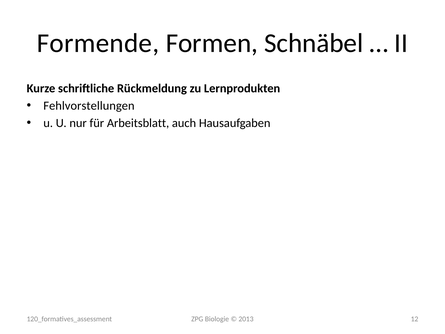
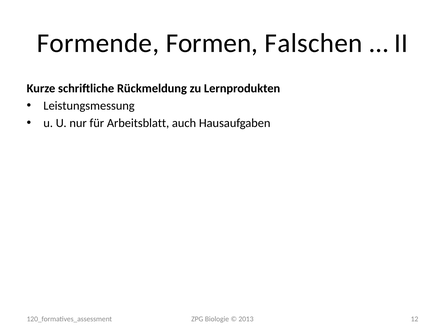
Schnäbel: Schnäbel -> Falschen (314, 43)
Fehlvorstellungen: Fehlvorstellungen -> Leistungsmessung (89, 106)
